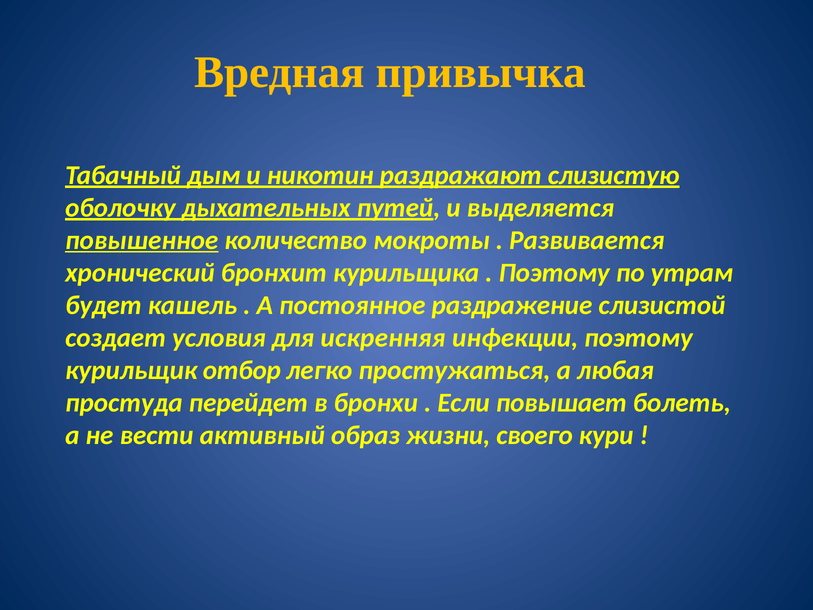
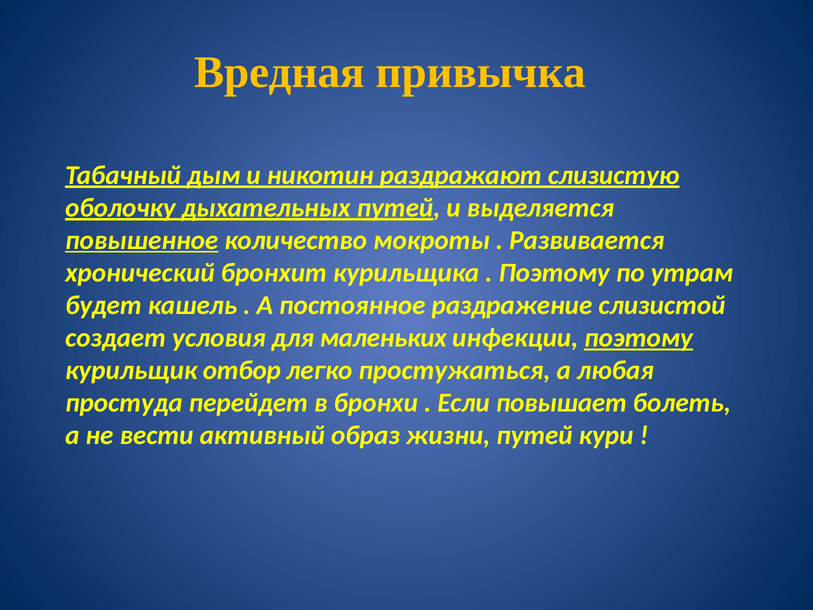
искренняя: искренняя -> маленьких (383, 338)
поэтому underline: none -> present (639, 338)
жизни своего: своего -> путей (534, 435)
